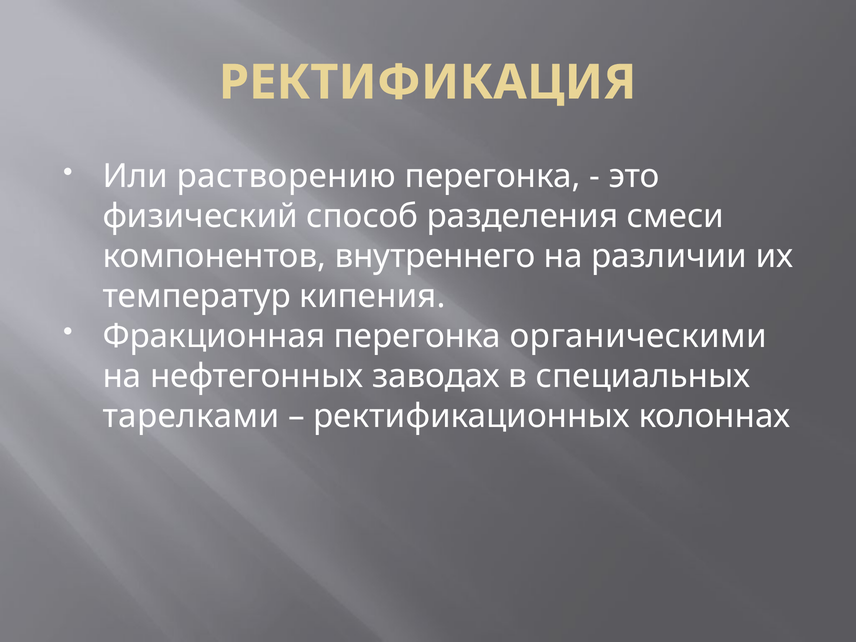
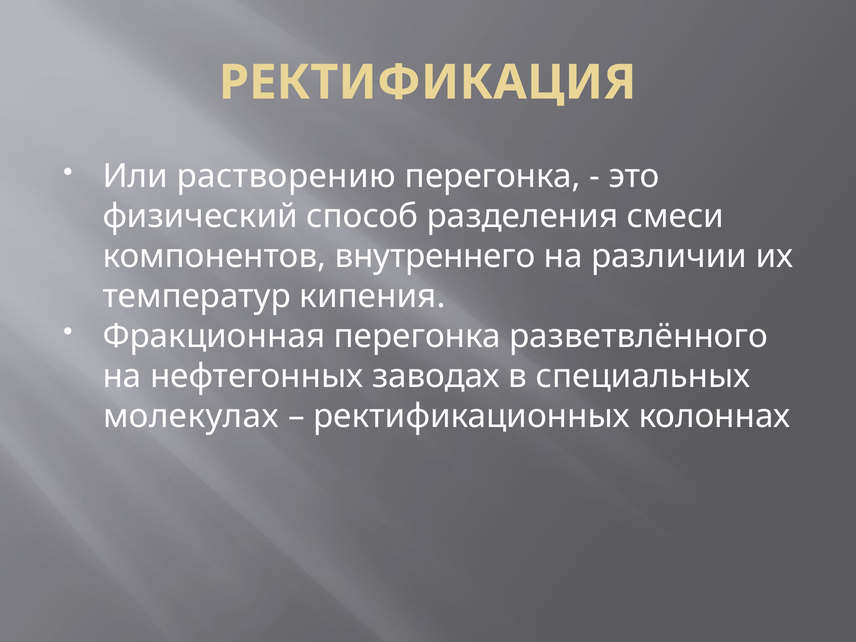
органическими: органическими -> разветвлённого (639, 336)
тарелками: тарелками -> молекулах (191, 416)
